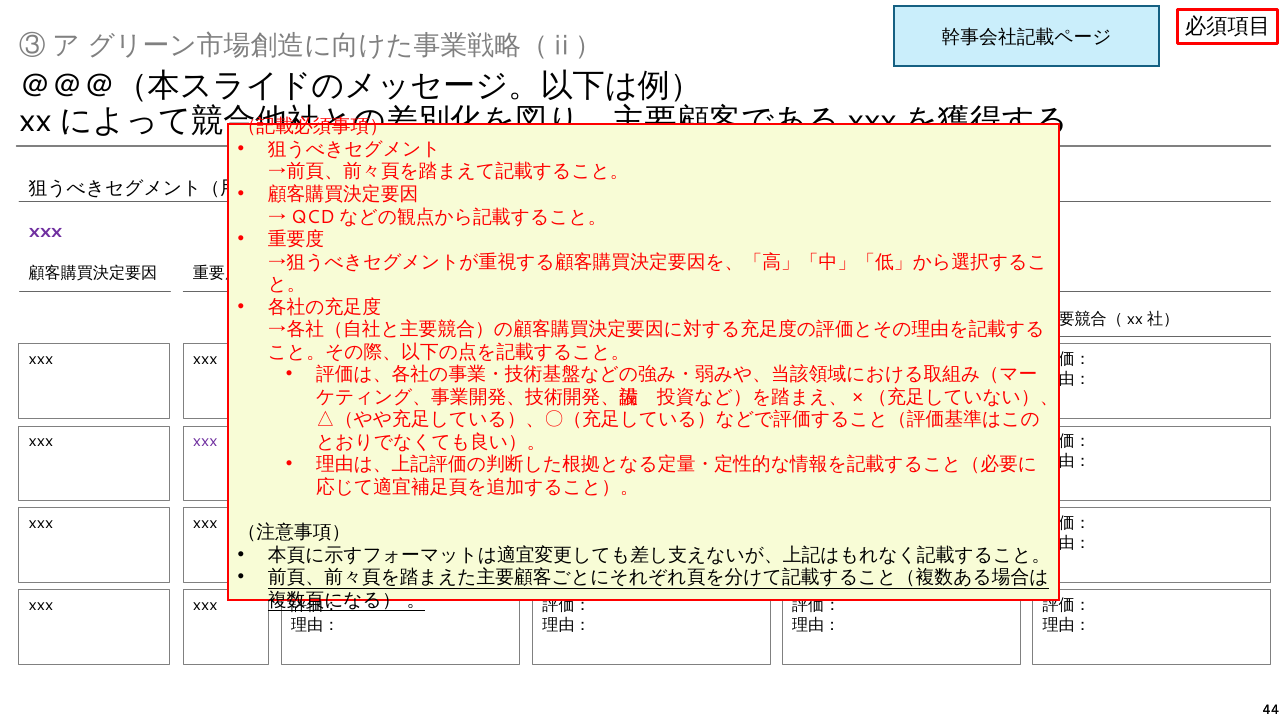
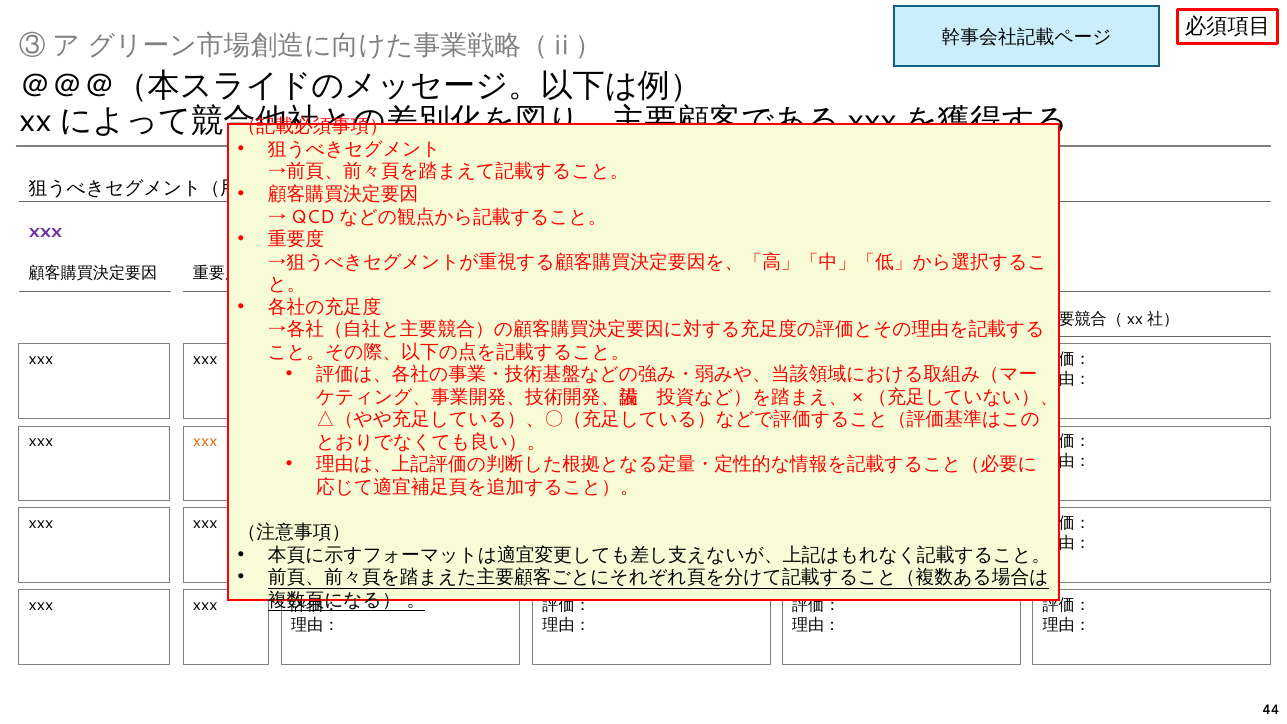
xxx colour: purple -> orange (205, 442)
